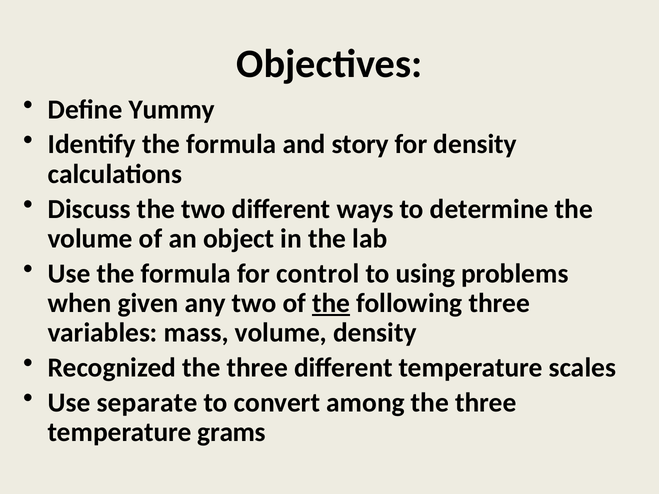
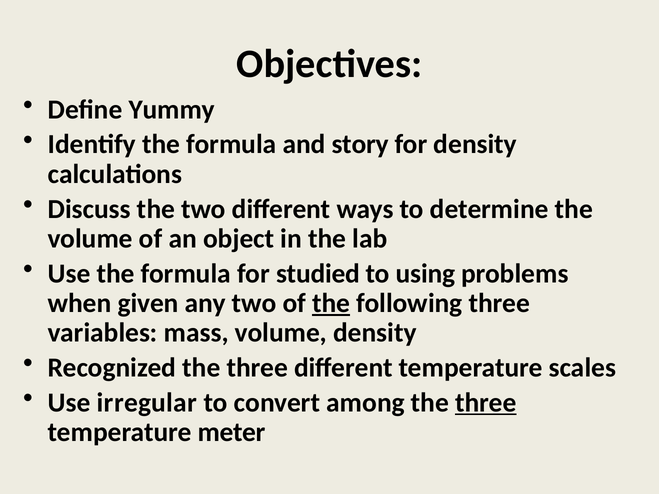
control: control -> studied (318, 274)
separate: separate -> irregular (147, 403)
three underline: none -> present (486, 403)
grams: grams -> meter (232, 432)
